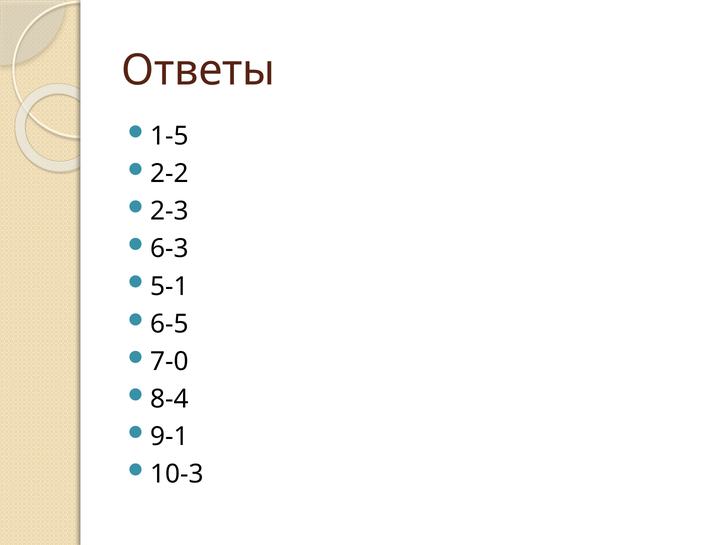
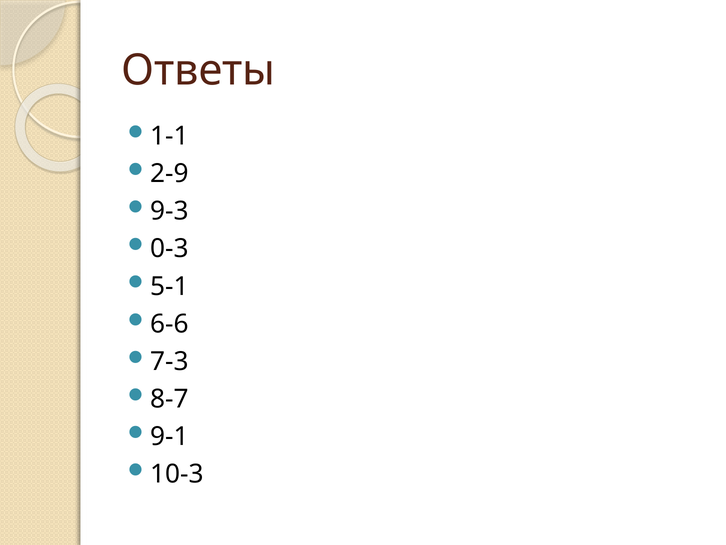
1-5: 1-5 -> 1-1 (169, 136)
2-2: 2-2 -> 2-9 (169, 174)
2-3: 2-3 -> 9-3 (169, 211)
6-3: 6-3 -> 0-3 (169, 249)
6-5: 6-5 -> 6-6 (169, 324)
7-0: 7-0 -> 7-3 (169, 361)
8-4: 8-4 -> 8-7 (169, 399)
